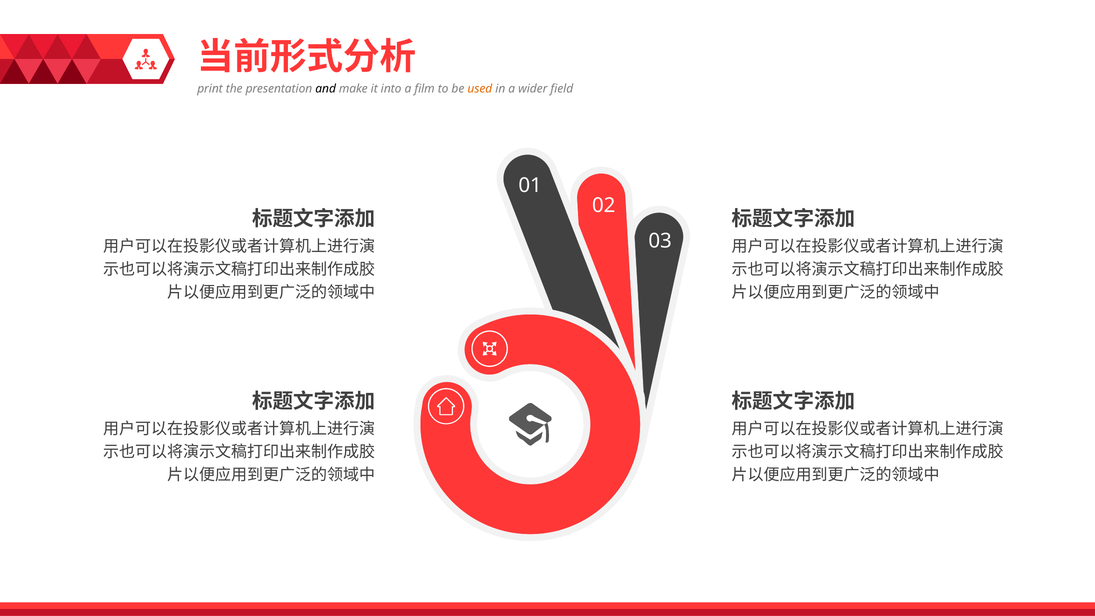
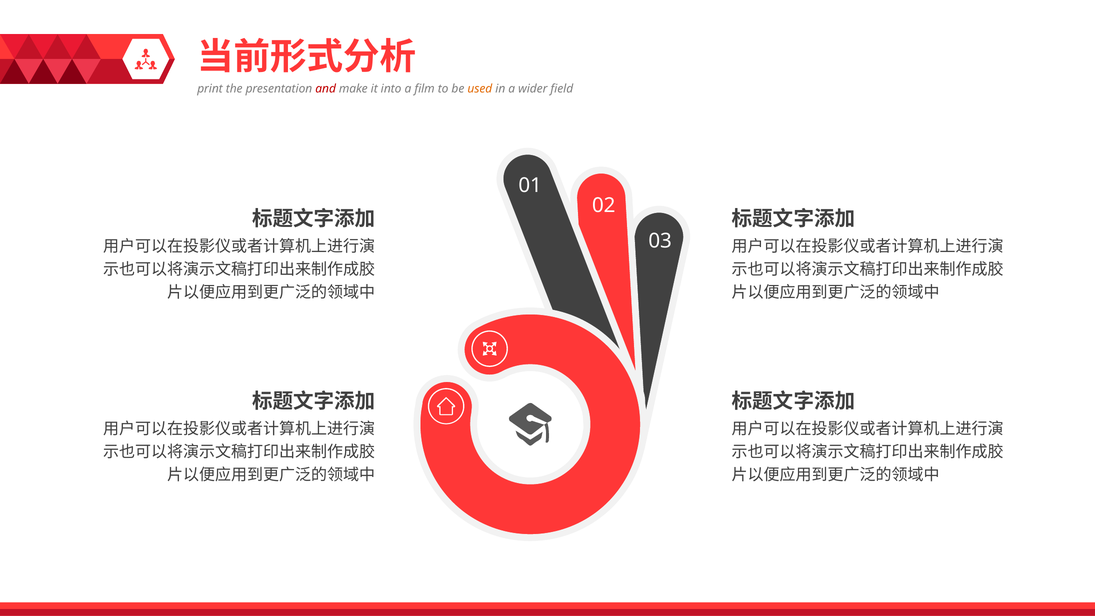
and colour: black -> red (326, 89)
